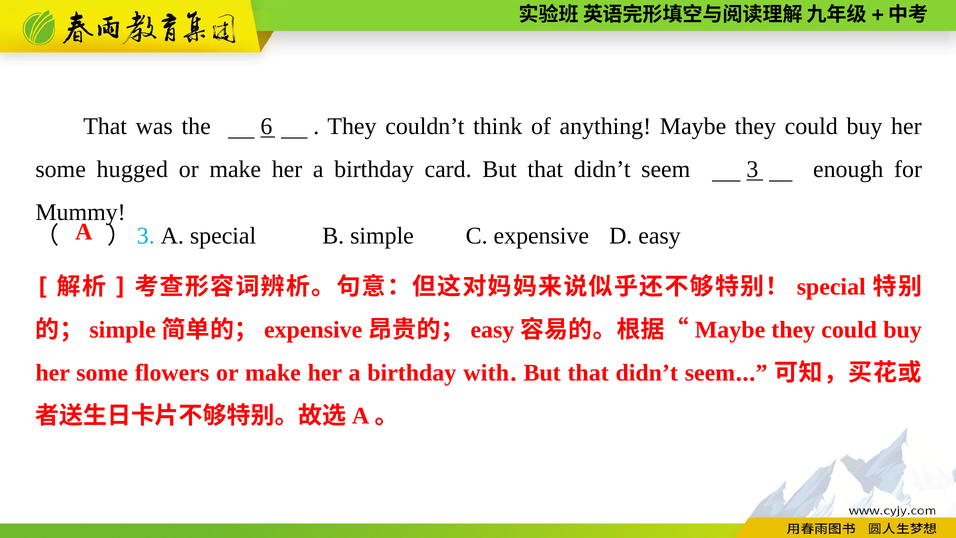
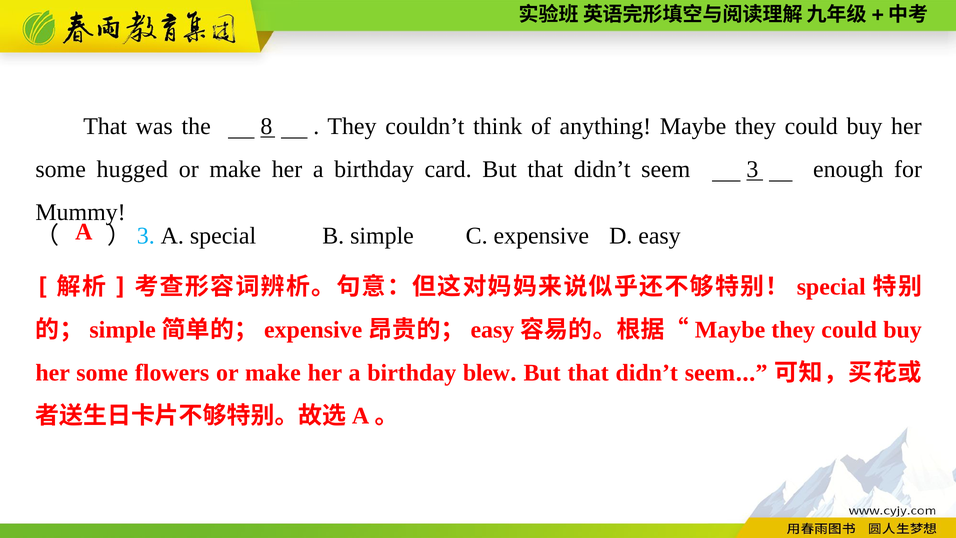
6: 6 -> 8 (266, 126)
with: with -> blew (486, 373)
